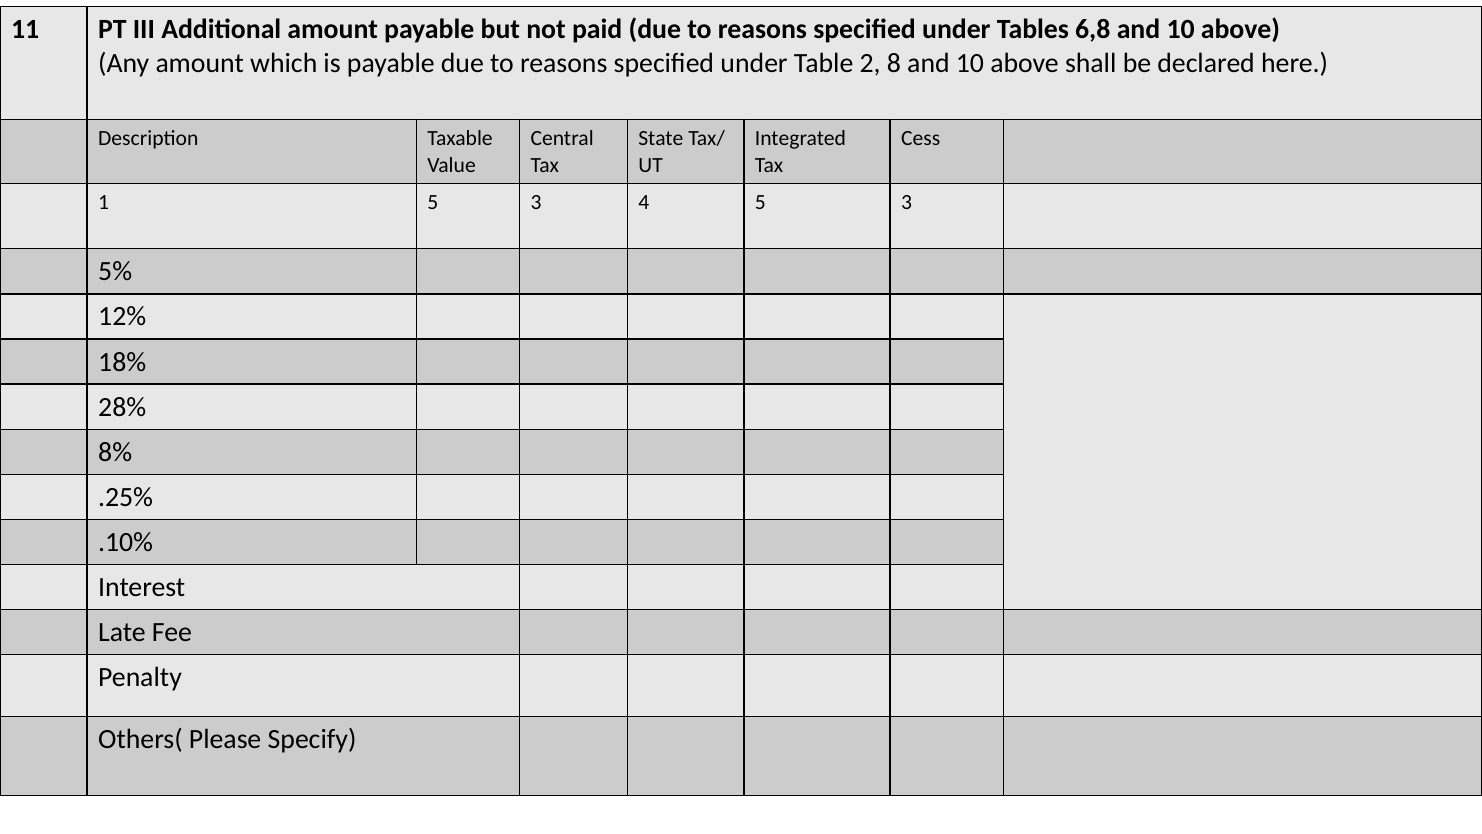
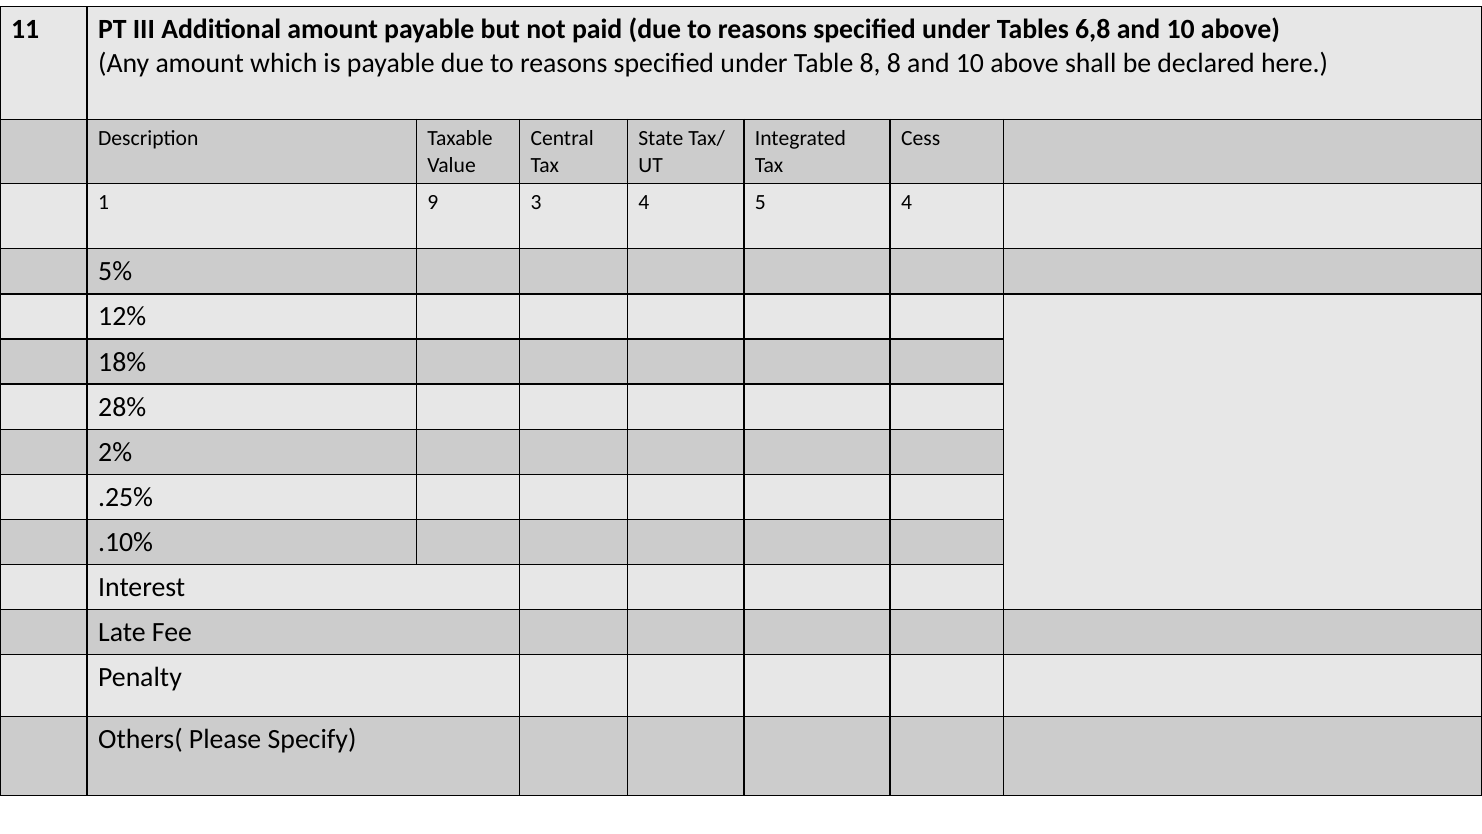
Table 2: 2 -> 8 (870, 63)
1 5: 5 -> 9 (433, 202)
4 5 3: 3 -> 4 (907, 202)
8%: 8% -> 2% (115, 452)
